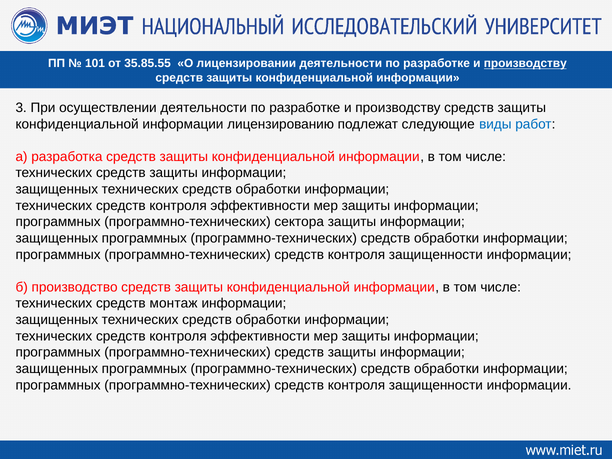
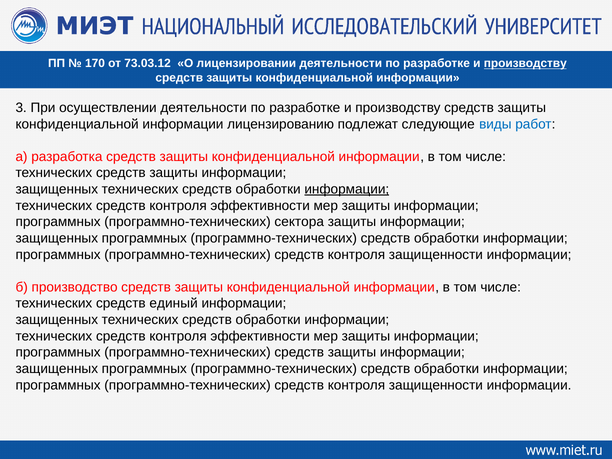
101: 101 -> 170 (95, 64)
35.85.55: 35.85.55 -> 73.03.12 (148, 64)
информации underline: none -> present (347, 189)
монтаж: монтаж -> единый (174, 303)
